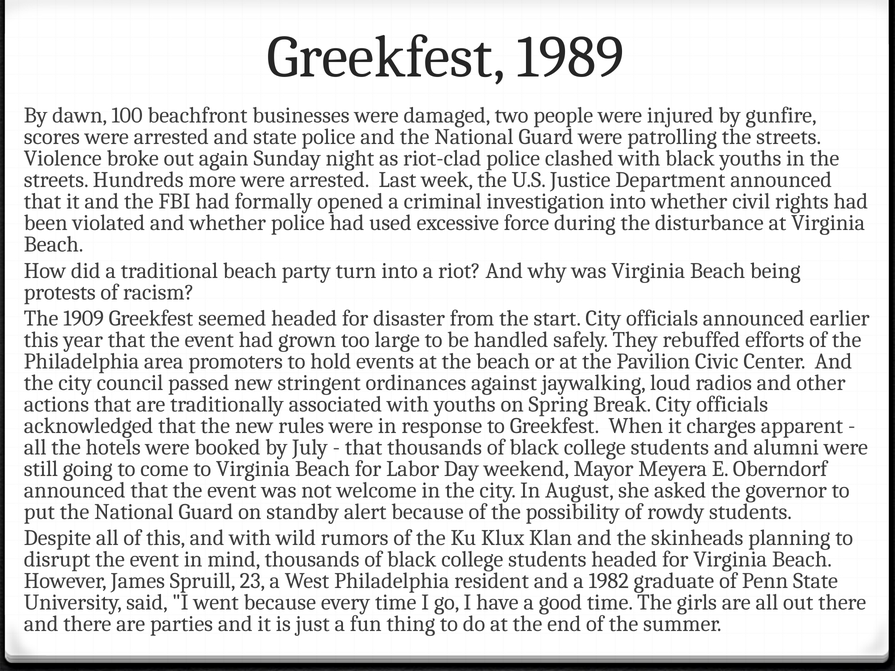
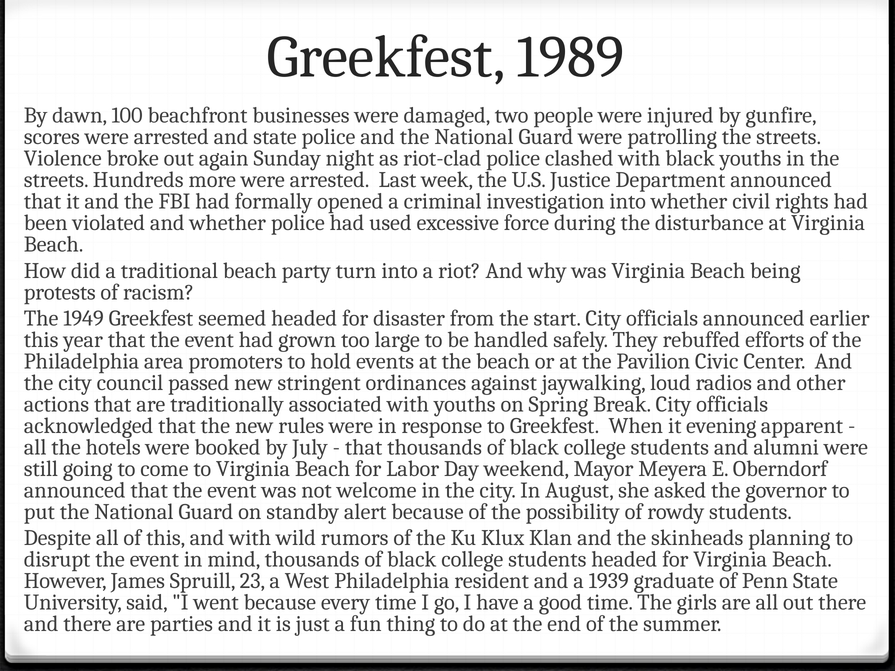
1909: 1909 -> 1949 (84, 319)
charges: charges -> evening (721, 426)
1982: 1982 -> 1939 (609, 581)
